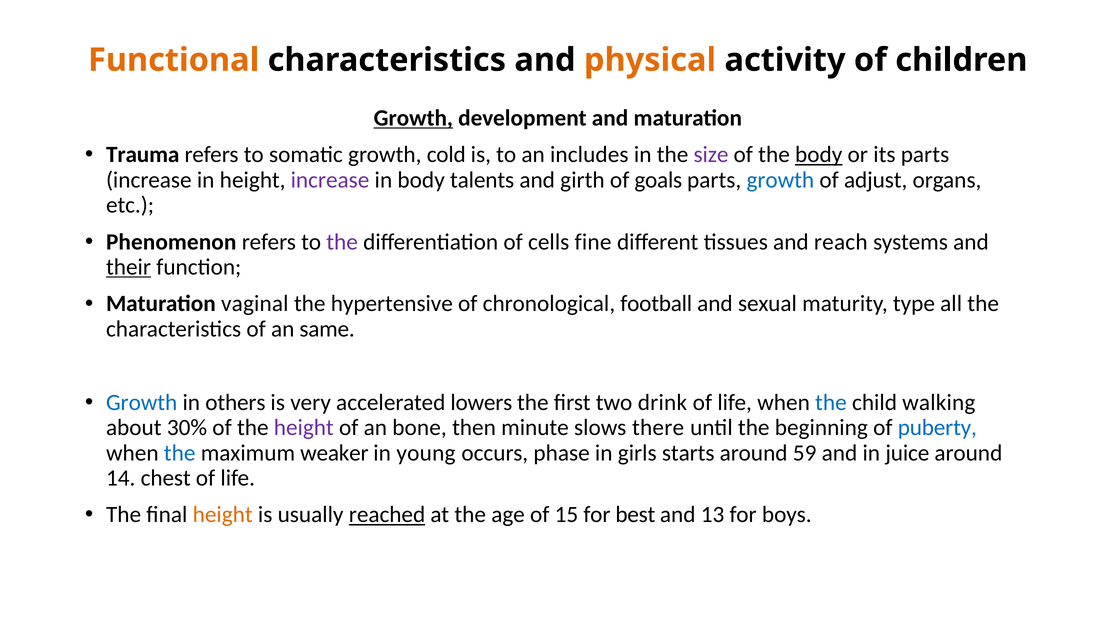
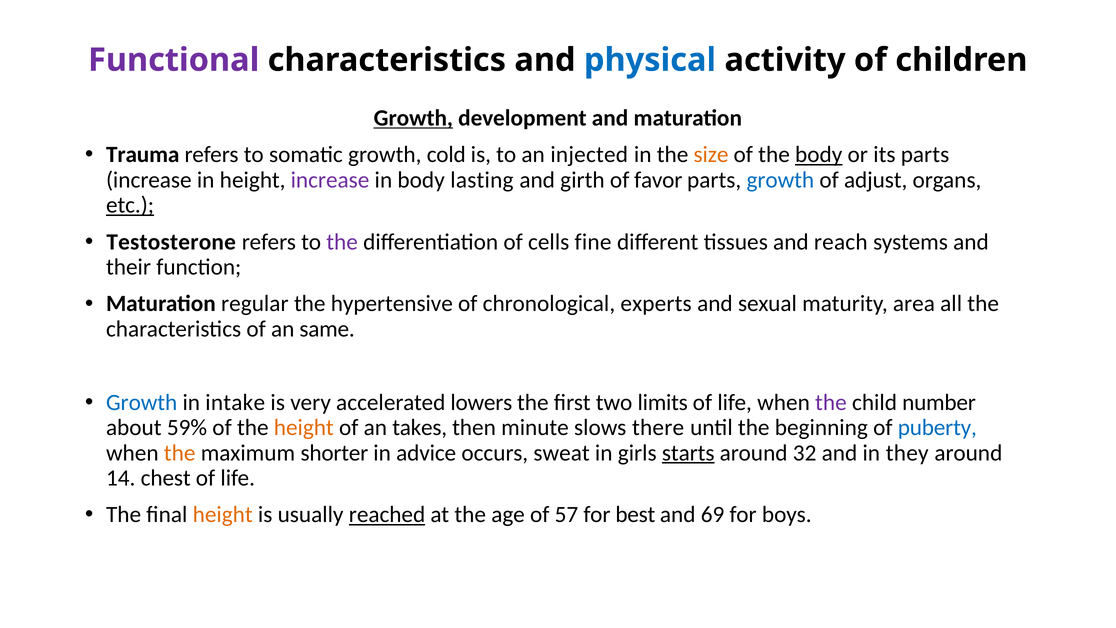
Functional colour: orange -> purple (174, 60)
physical colour: orange -> blue (650, 60)
includes: includes -> injected (589, 155)
size colour: purple -> orange (711, 155)
talents: talents -> lasting (482, 180)
goals: goals -> favor (658, 180)
etc underline: none -> present (130, 205)
Phenomenon: Phenomenon -> Testosterone (171, 242)
their underline: present -> none (129, 267)
vaginal: vaginal -> regular (255, 304)
football: football -> experts (656, 304)
type: type -> area (914, 304)
others: others -> intake (235, 402)
drink: drink -> limits (663, 402)
the colour: blue -> purple (831, 402)
walking: walking -> number (939, 402)
30%: 30% -> 59% (187, 427)
height colour: purple -> orange (304, 427)
bone: bone -> takes (420, 427)
the colour: blue -> orange (180, 453)
weaker: weaker -> shorter (334, 453)
young: young -> advice (426, 453)
phase: phase -> sweat (562, 453)
starts underline: none -> present (688, 453)
59: 59 -> 32 (805, 453)
juice: juice -> they (907, 453)
15: 15 -> 57 (566, 515)
13: 13 -> 69 (713, 515)
